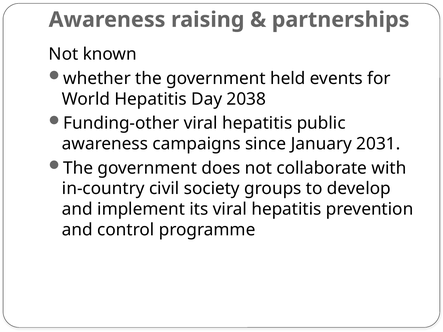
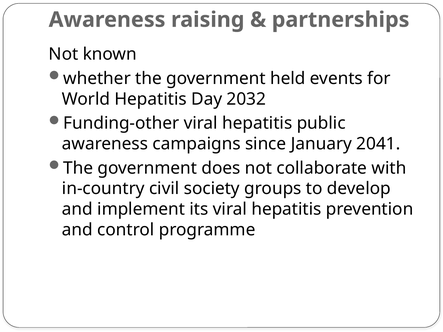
2038: 2038 -> 2032 (246, 99)
2031: 2031 -> 2041 (378, 144)
